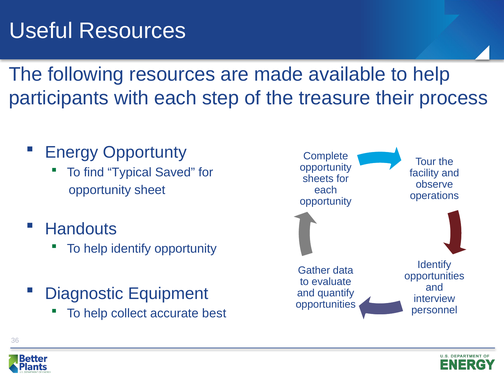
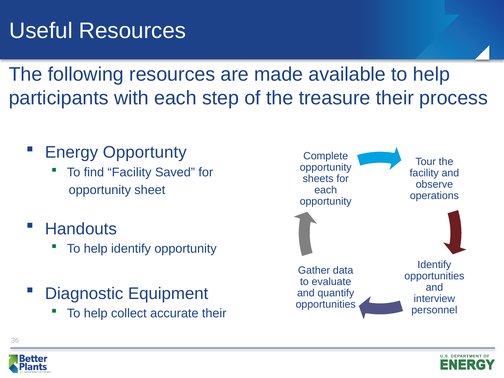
find Typical: Typical -> Facility (130, 172)
accurate best: best -> their (214, 313)
